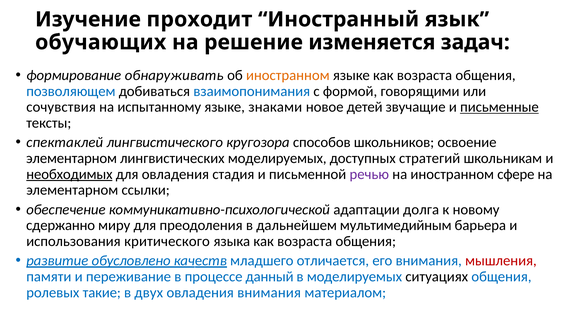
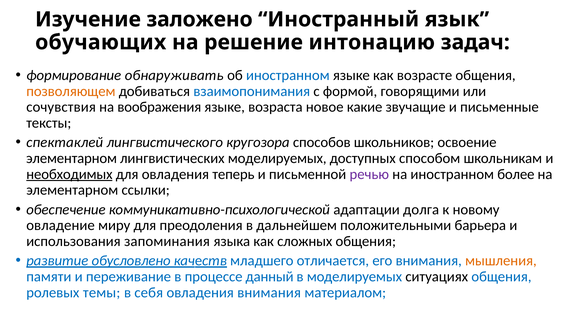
проходит: проходит -> заложено (200, 19)
изменяется: изменяется -> интонацию (372, 42)
иностранном colour: orange -> blue (288, 75)
языке как возраста: возраста -> возрасте (425, 75)
позволяющем colour: blue -> orange (71, 91)
испытанному: испытанному -> воображения (159, 107)
знаками: знаками -> возраста (275, 107)
детей: детей -> какие (365, 107)
письменные underline: present -> none (499, 107)
стратегий: стратегий -> способом (430, 158)
стадия: стадия -> теперь (233, 174)
сфере: сфере -> более (516, 174)
сдержанно: сдержанно -> овладение (61, 225)
мультимедийным: мультимедийным -> положительными (396, 225)
критического: критического -> запоминания (167, 241)
языка как возраста: возраста -> сложных (305, 241)
мышления colour: red -> orange (501, 261)
такие: такие -> темы (102, 292)
двух: двух -> себя (149, 292)
